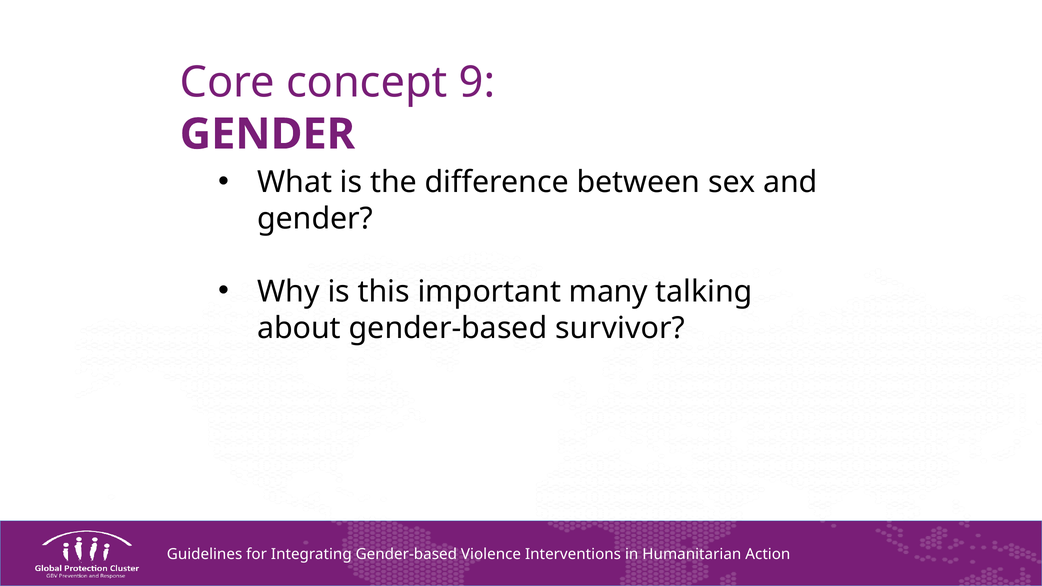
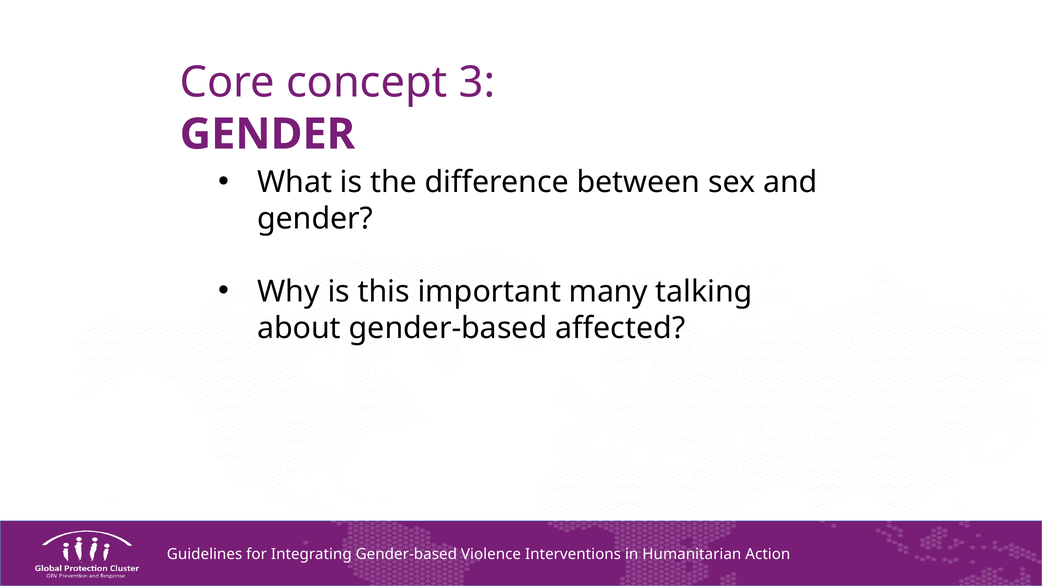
9: 9 -> 3 (477, 82)
survivor: survivor -> affected (620, 328)
